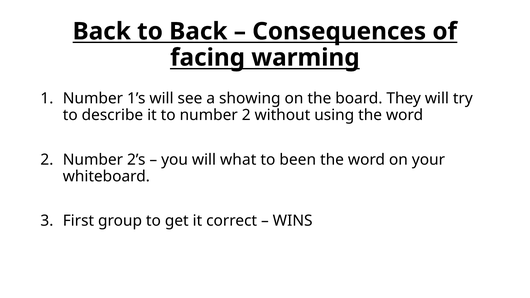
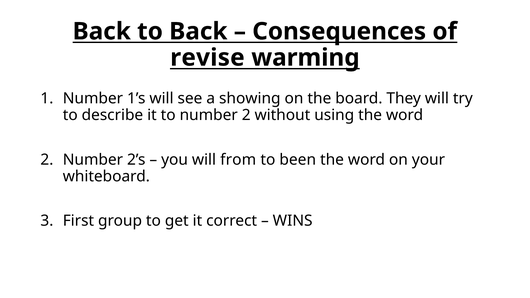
facing: facing -> revise (207, 58)
what: what -> from (238, 160)
